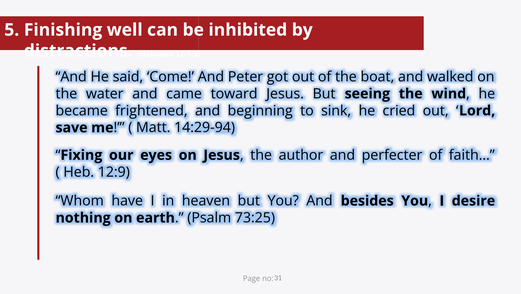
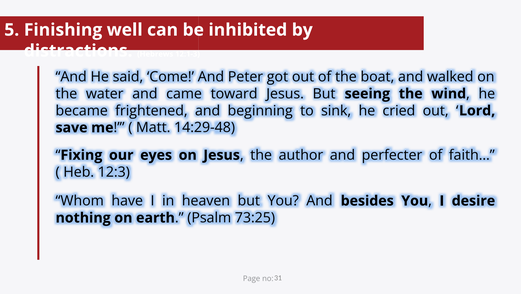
14:29-94: 14:29-94 -> 14:29-48 (205, 128)
12:9: 12:9 -> 12:3 (114, 172)
